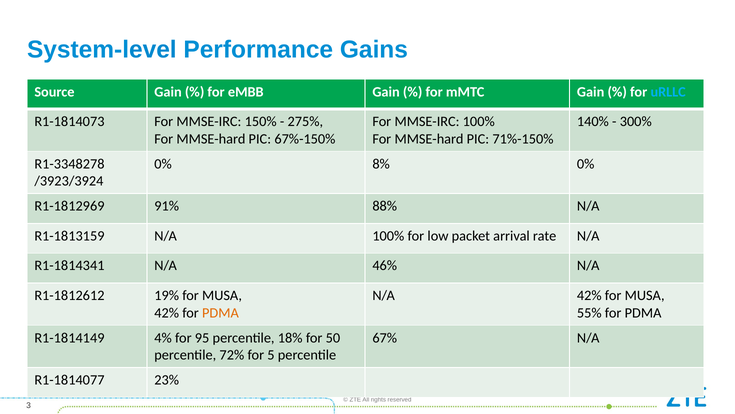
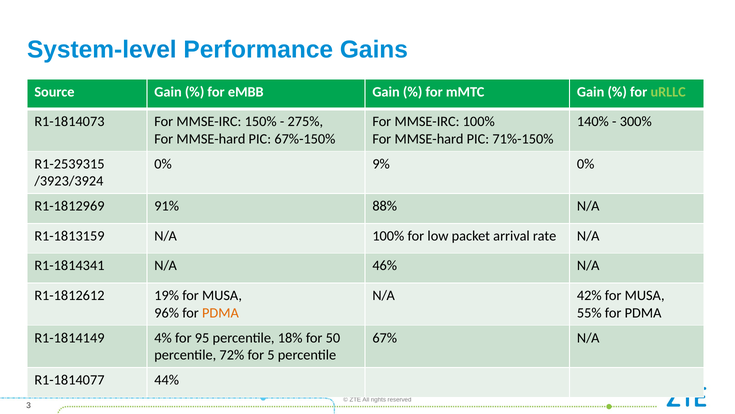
uRLLC colour: light blue -> light green (668, 92)
R1-3348278: R1-3348278 -> R1-2539315 (69, 164)
8%: 8% -> 9% (381, 164)
42%: 42% -> 96% (167, 313)
23%: 23% -> 44% (167, 380)
